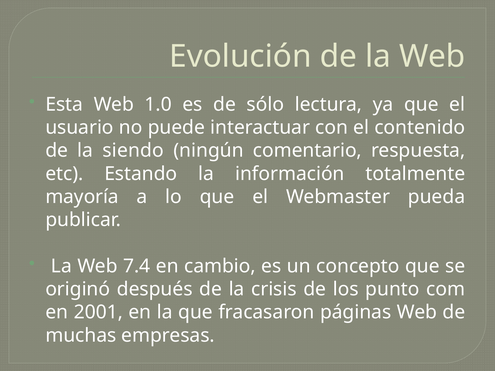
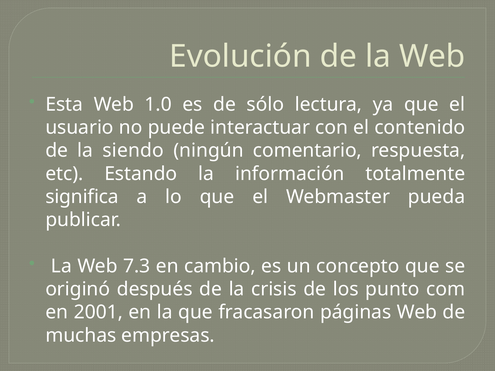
mayoría: mayoría -> significa (82, 197)
7.4: 7.4 -> 7.3 (137, 266)
